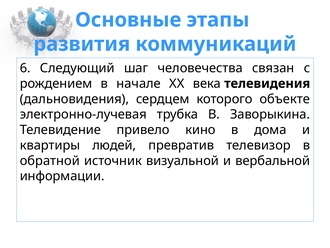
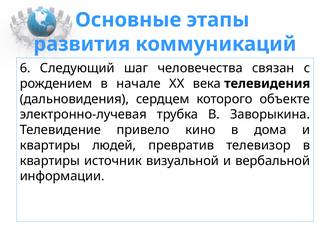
обратной: обратной -> квартиры (50, 160)
